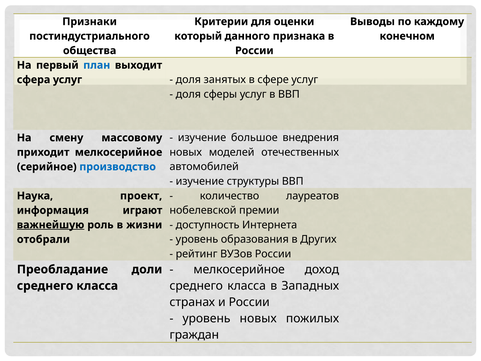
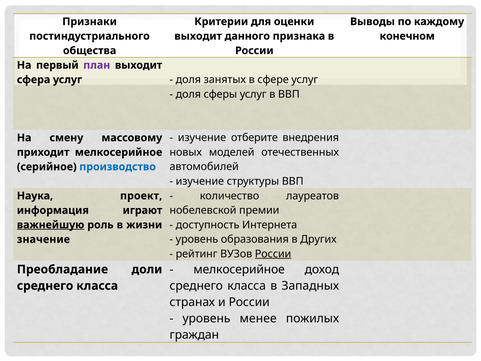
который: который -> выходит (198, 36)
план colour: blue -> purple (97, 65)
большое: большое -> отберите (254, 138)
отобрали: отобрали -> значение (43, 239)
России underline: none -> present (273, 254)
уровень новых: новых -> менее (258, 318)
